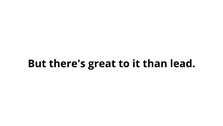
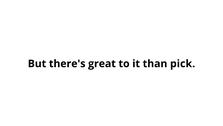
lead: lead -> pick (183, 63)
